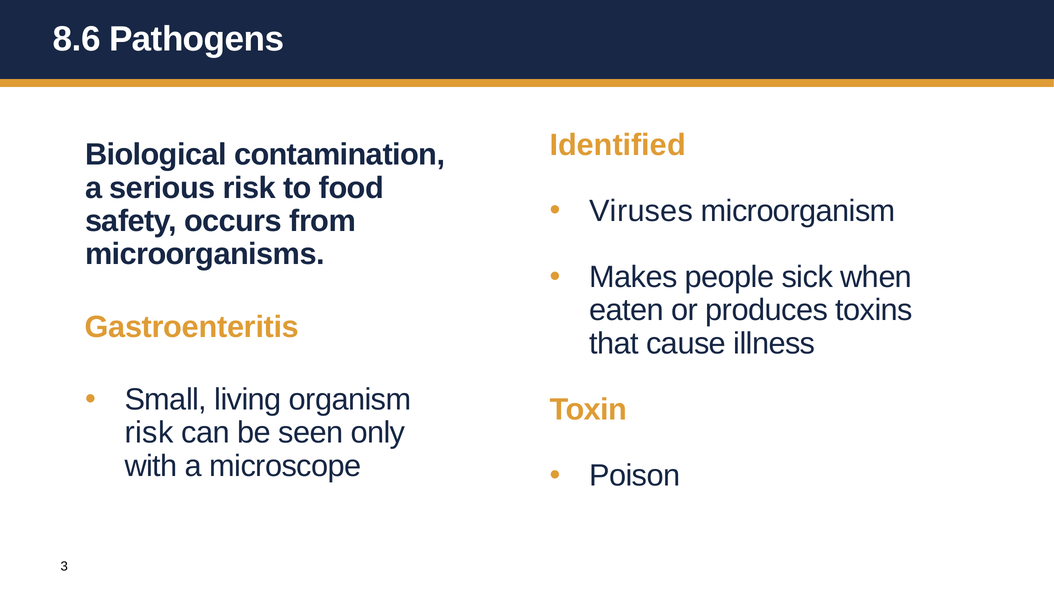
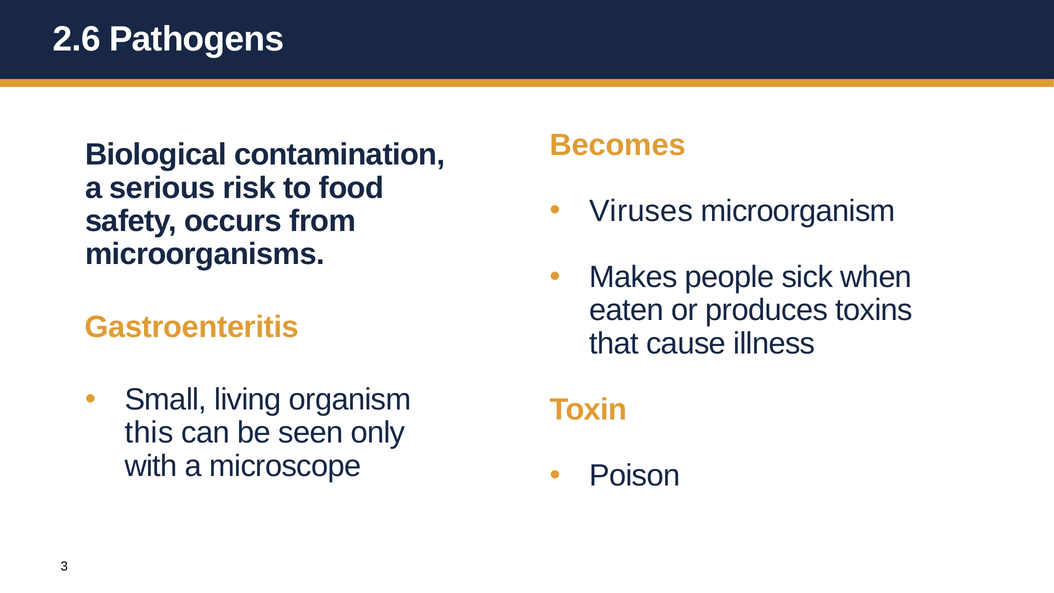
8.6: 8.6 -> 2.6 (77, 39)
Identified: Identified -> Becomes (618, 145)
risk: risk -> this (149, 433)
